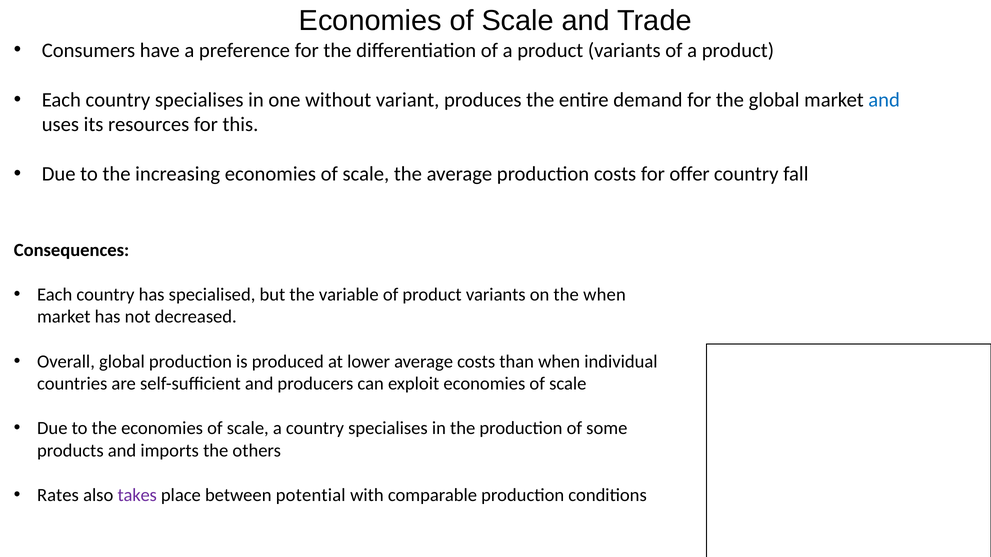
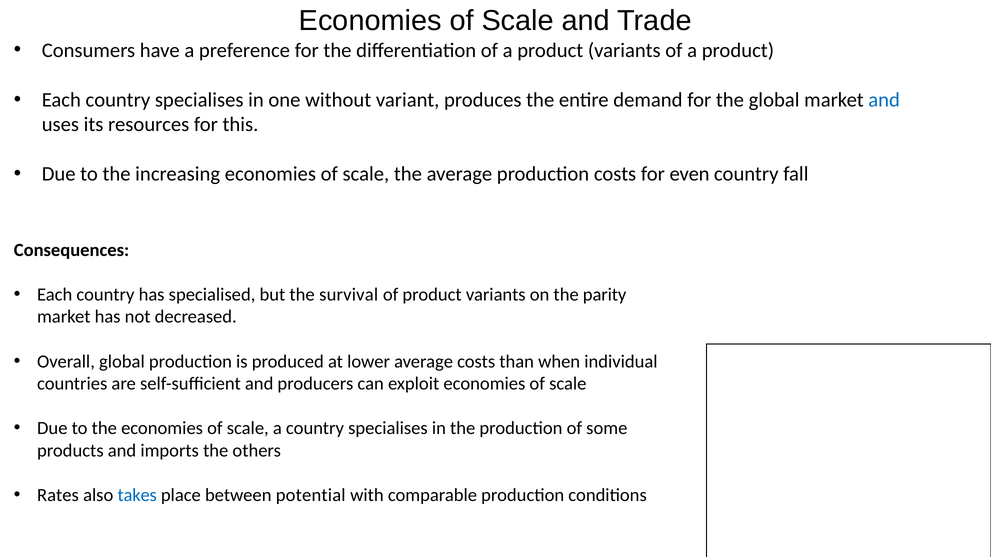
offer: offer -> even (690, 174)
variable: variable -> survival (349, 295)
the when: when -> parity (605, 295)
takes colour: purple -> blue (137, 495)
